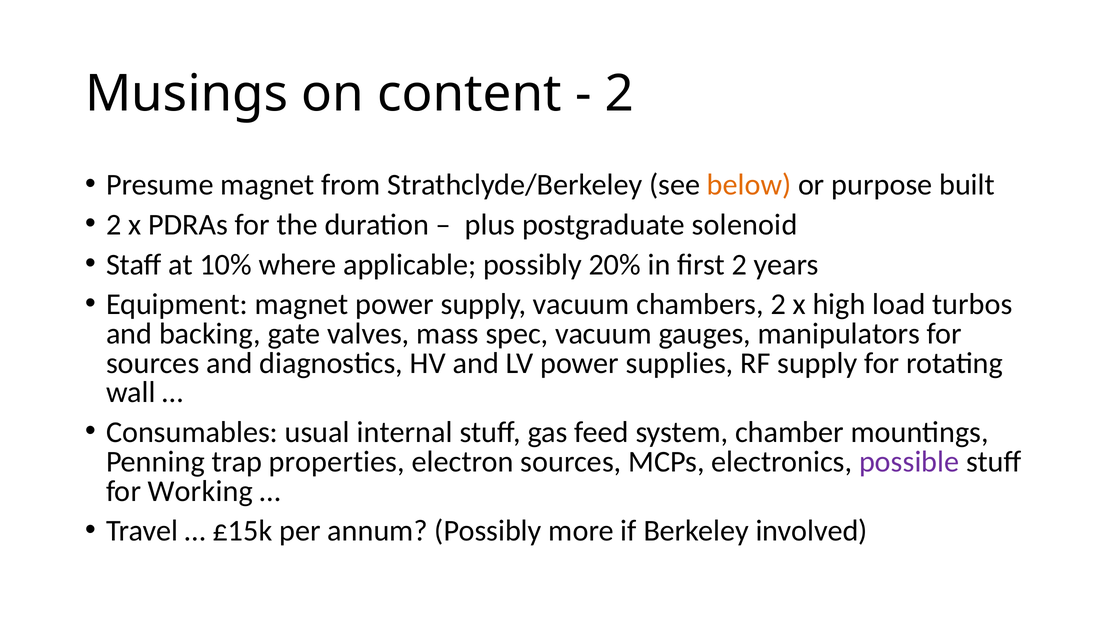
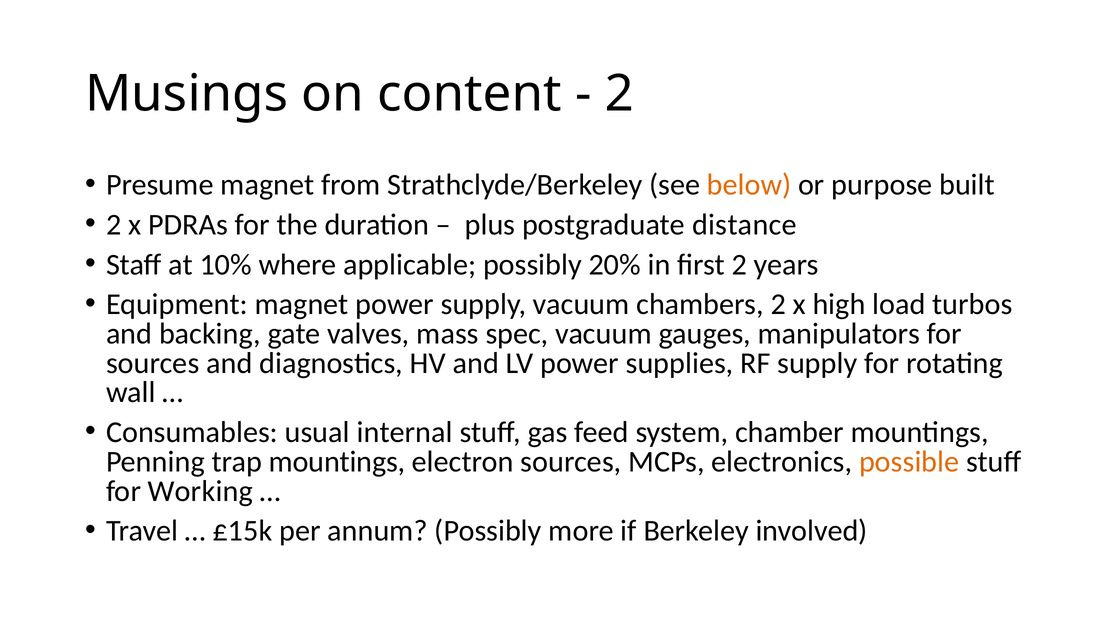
solenoid: solenoid -> distance (745, 225)
trap properties: properties -> mountings (337, 461)
possible colour: purple -> orange (909, 461)
